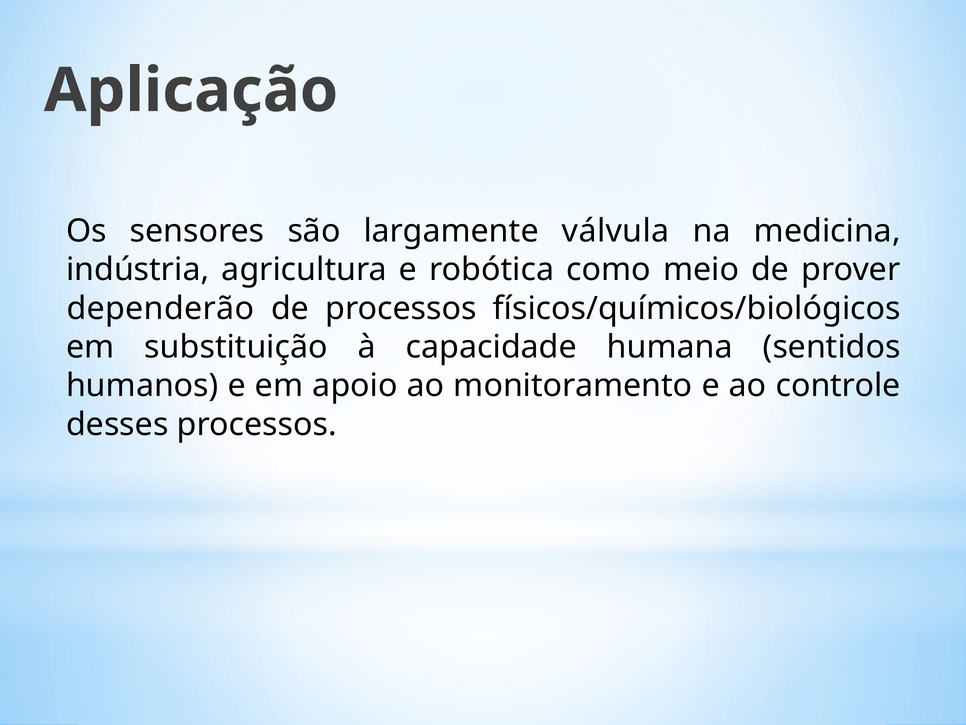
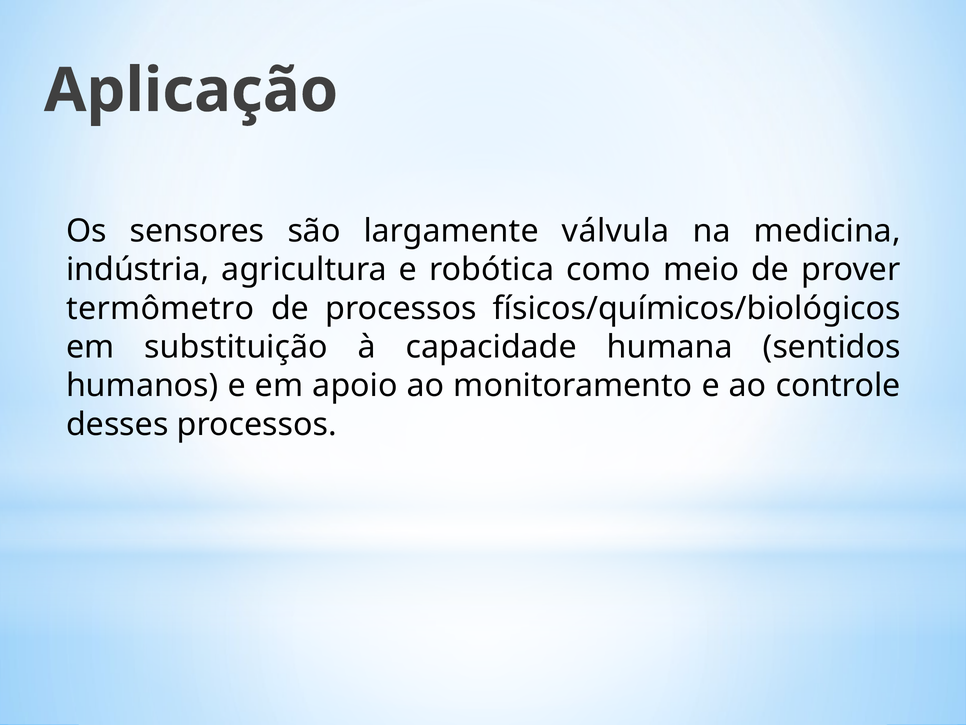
dependerão: dependerão -> termômetro (160, 308)
